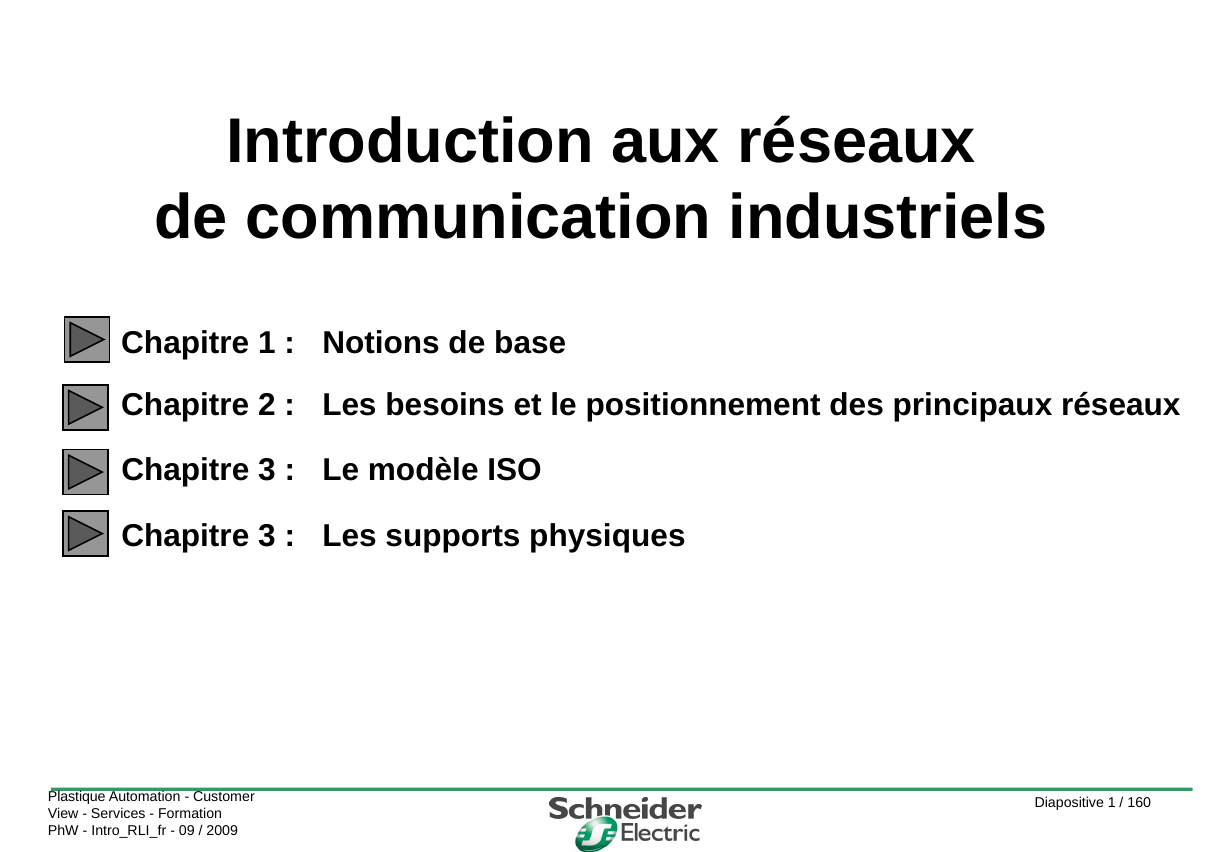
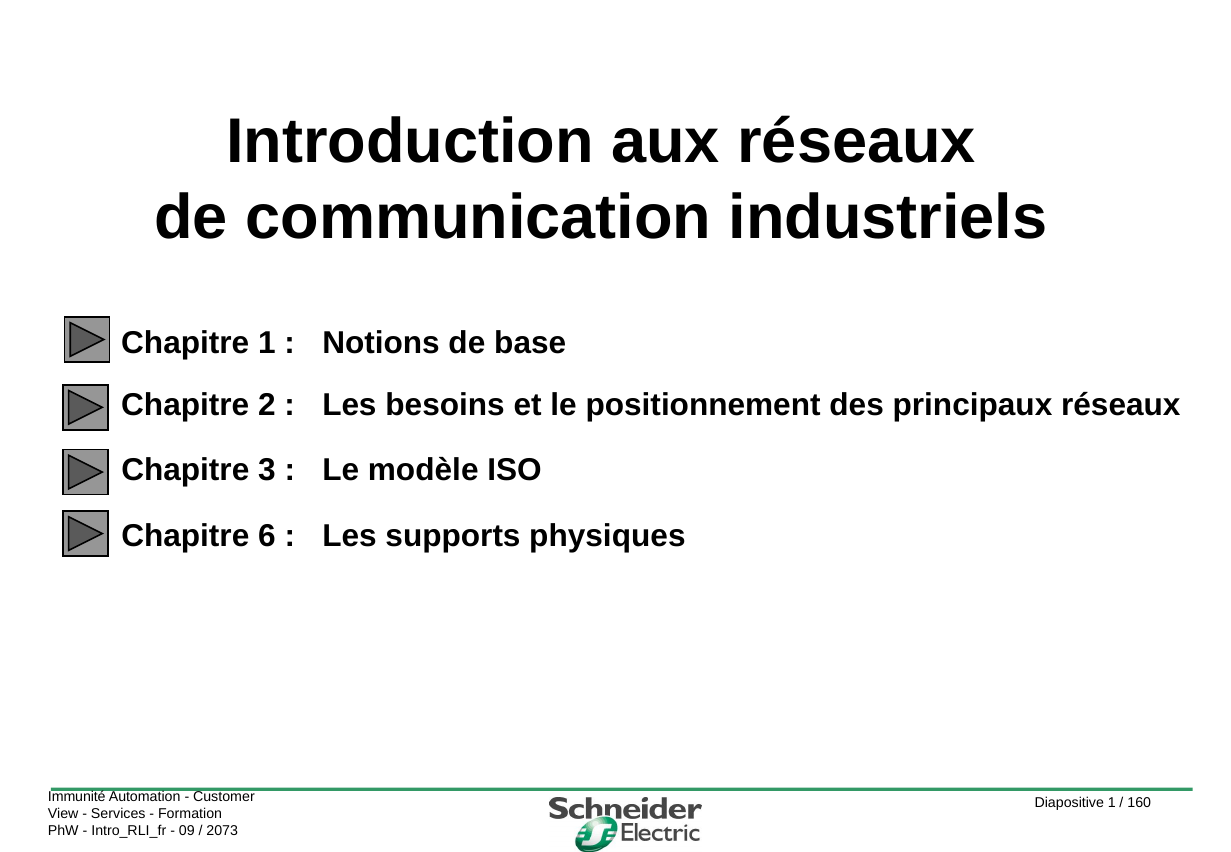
3: 3 -> 6 (267, 537)
Plastique: Plastique -> Immunité (77, 797)
2009: 2009 -> 2073 (222, 831)
